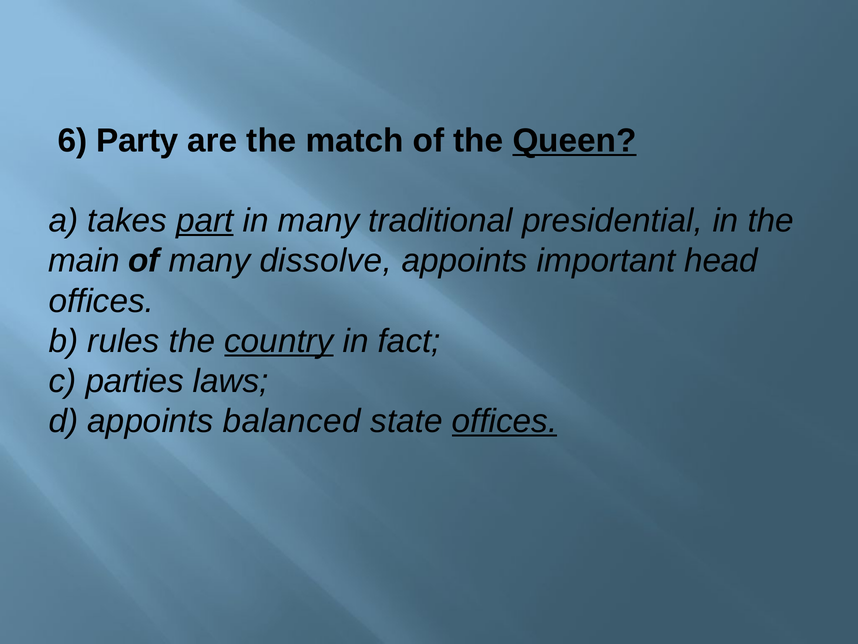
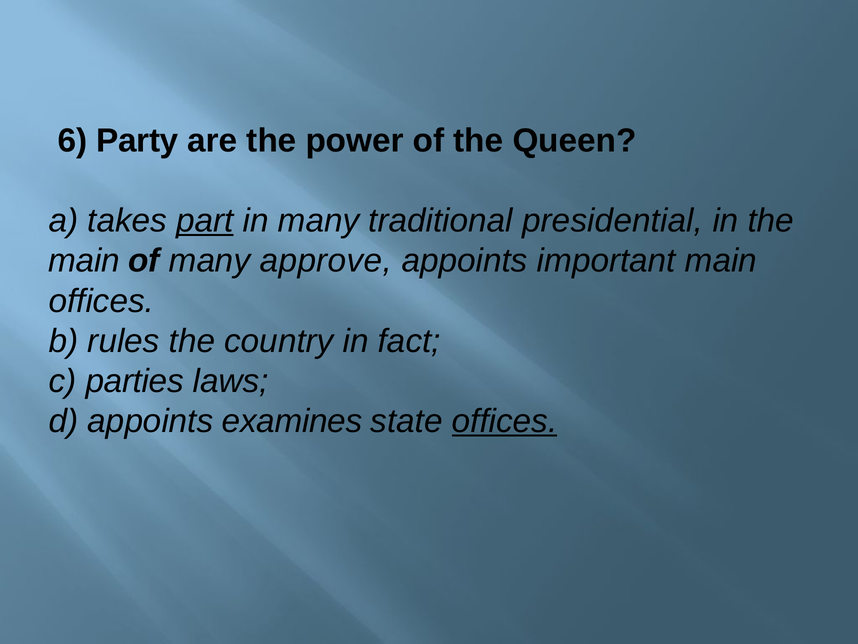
match: match -> power (355, 141)
Queen underline: present -> none (575, 141)
dissolve: dissolve -> approve (326, 261)
important head: head -> main (721, 261)
country underline: present -> none (279, 341)
balanced: balanced -> examines (292, 421)
